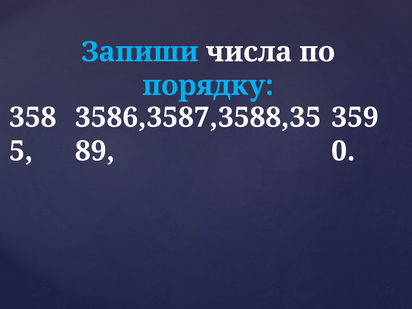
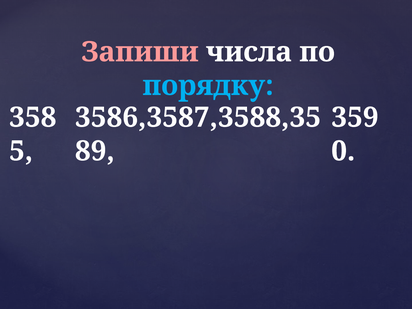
Запиши colour: light blue -> pink (140, 52)
